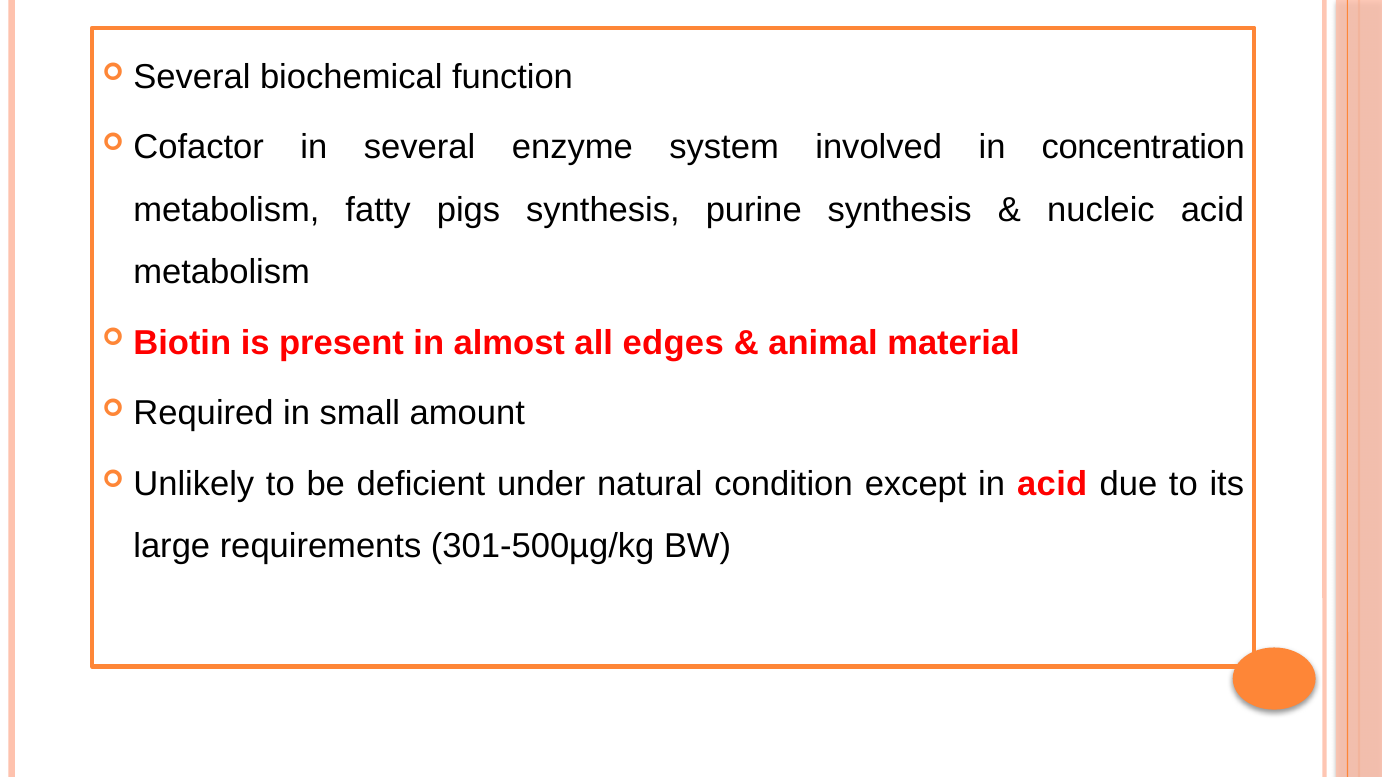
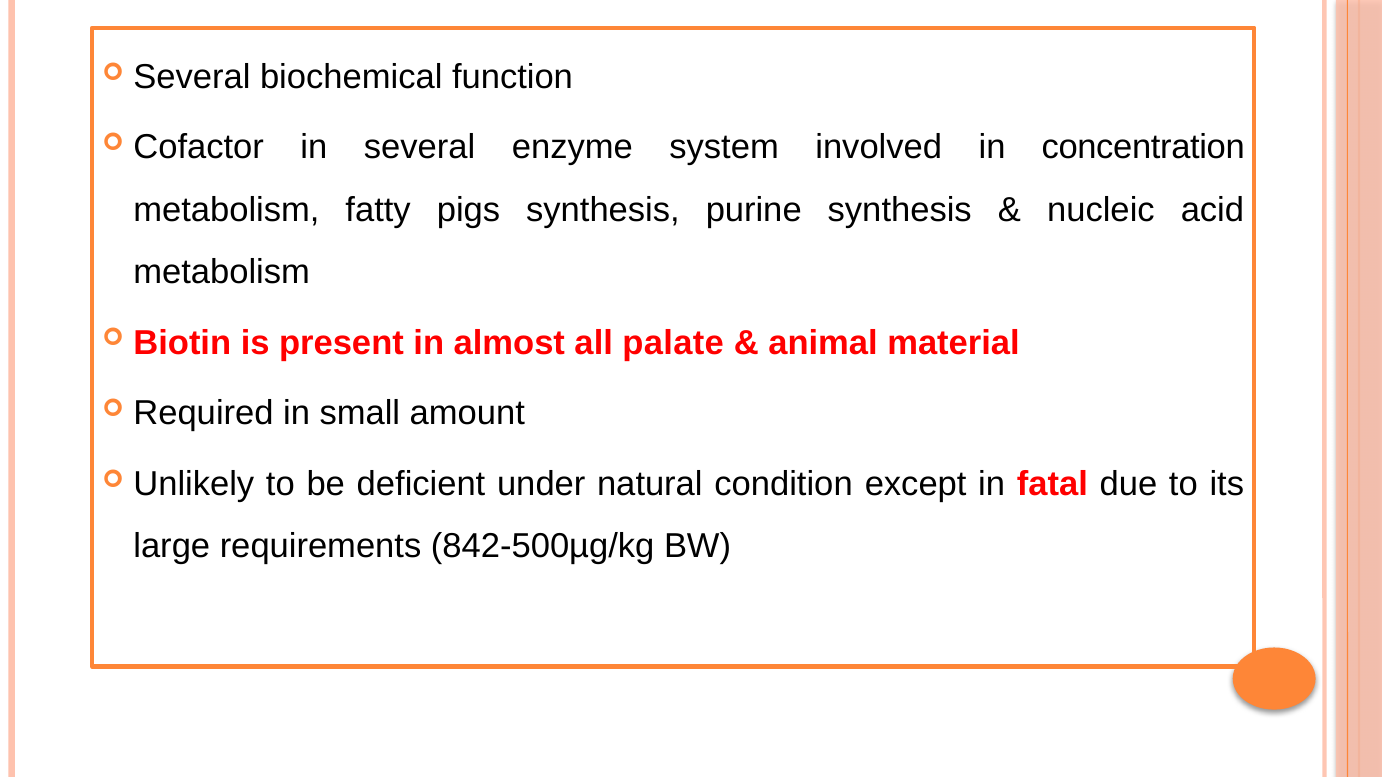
edges: edges -> palate (673, 343)
in acid: acid -> fatal (1052, 485)
301-500µg/kg: 301-500µg/kg -> 842-500µg/kg (543, 547)
